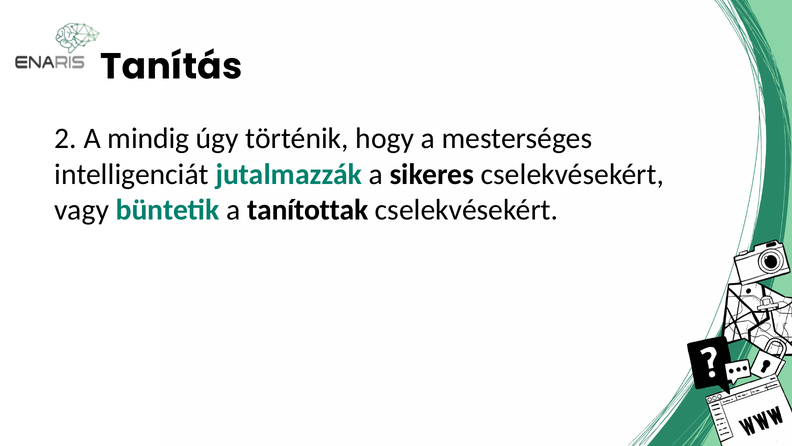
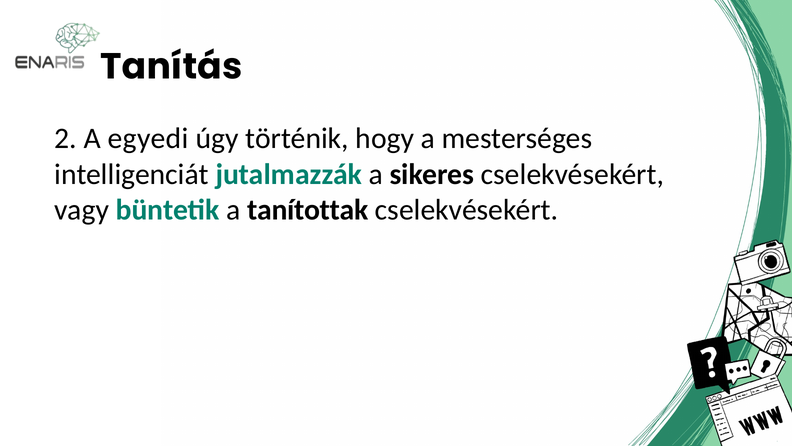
mindig: mindig -> egyedi (148, 138)
